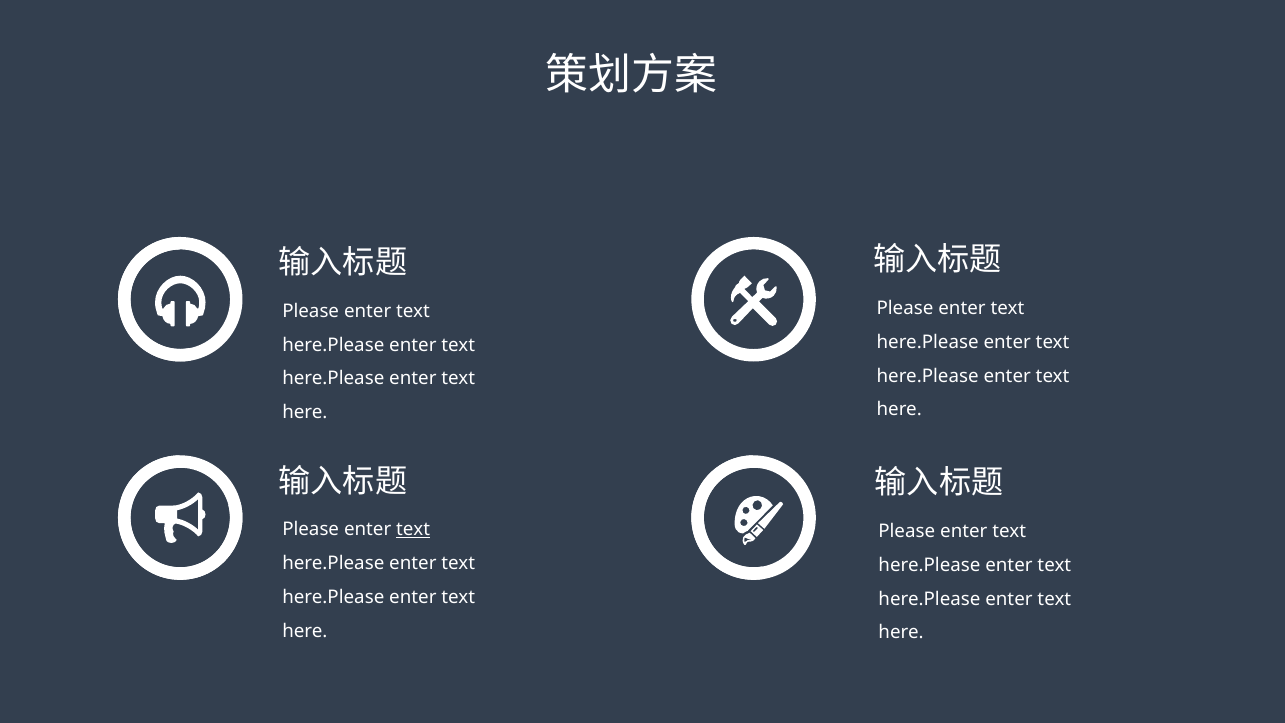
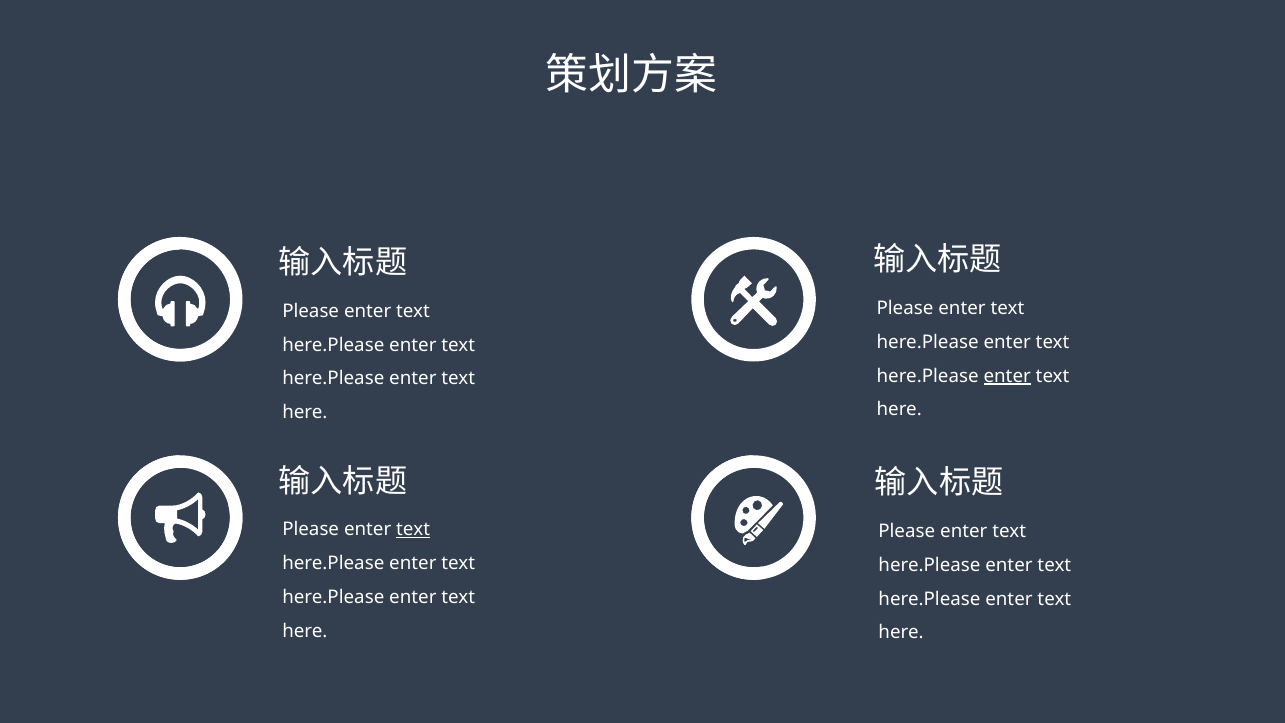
enter underline: none -> present (1007, 376)
